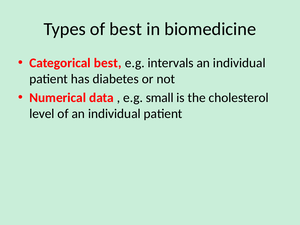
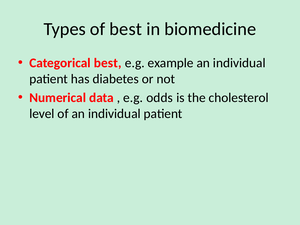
intervals: intervals -> example (171, 63)
small: small -> odds (160, 98)
